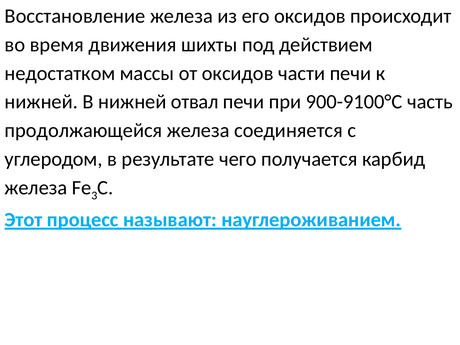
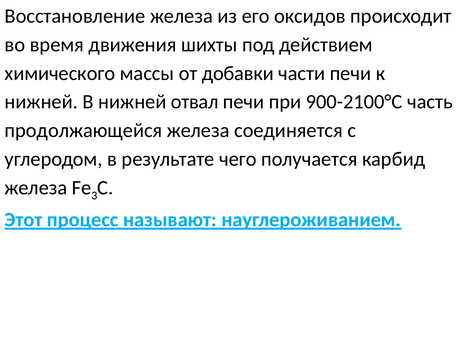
недостатком: недостатком -> химического (60, 73)
от оксидов: оксидов -> добавки (238, 73)
900-9100°С: 900-9100°С -> 900-2100°С (354, 102)
